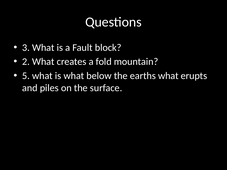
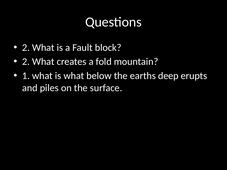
3: 3 -> 2 (26, 48)
5: 5 -> 1 (26, 76)
earths what: what -> deep (168, 76)
